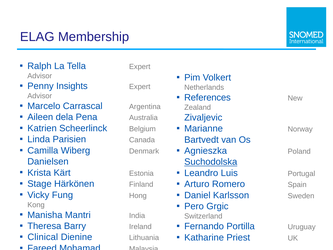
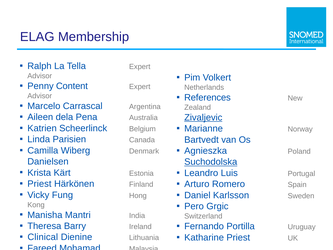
Insights: Insights -> Content (72, 86)
Zivaljevic underline: none -> present (203, 117)
Stage: Stage -> Priest (39, 184)
